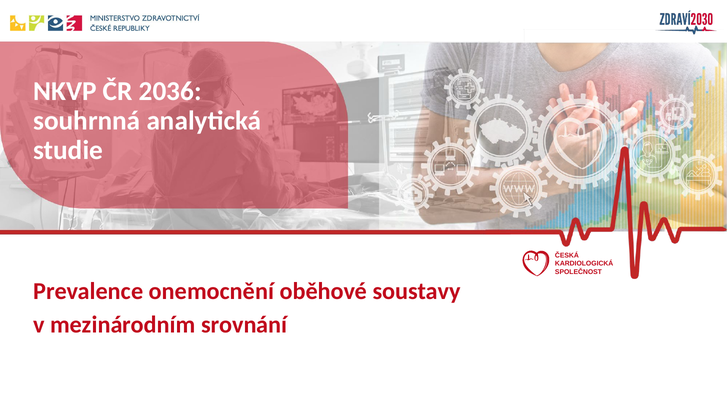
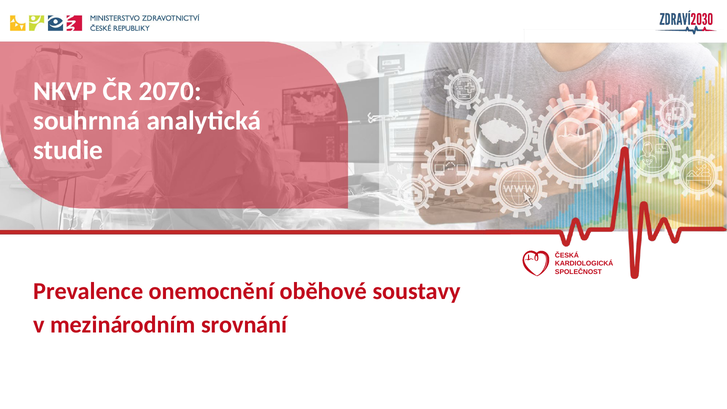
2036: 2036 -> 2070 (170, 91)
